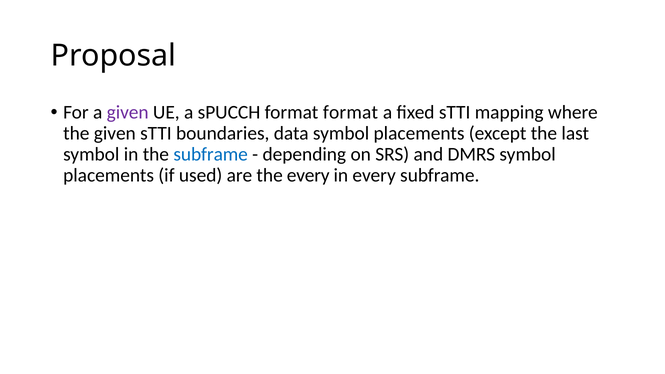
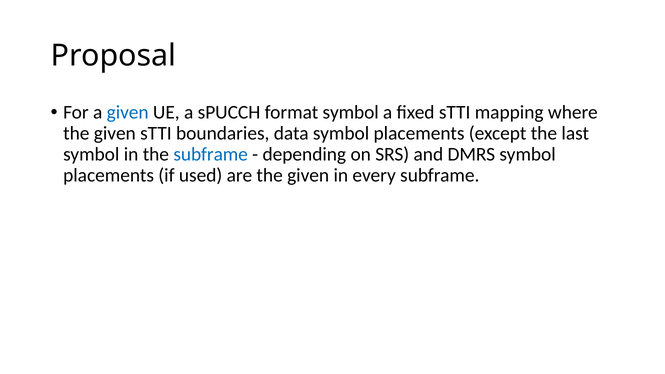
given colour: purple -> blue (128, 112)
format format: format -> symbol (351, 112)
are the every: every -> given (308, 175)
